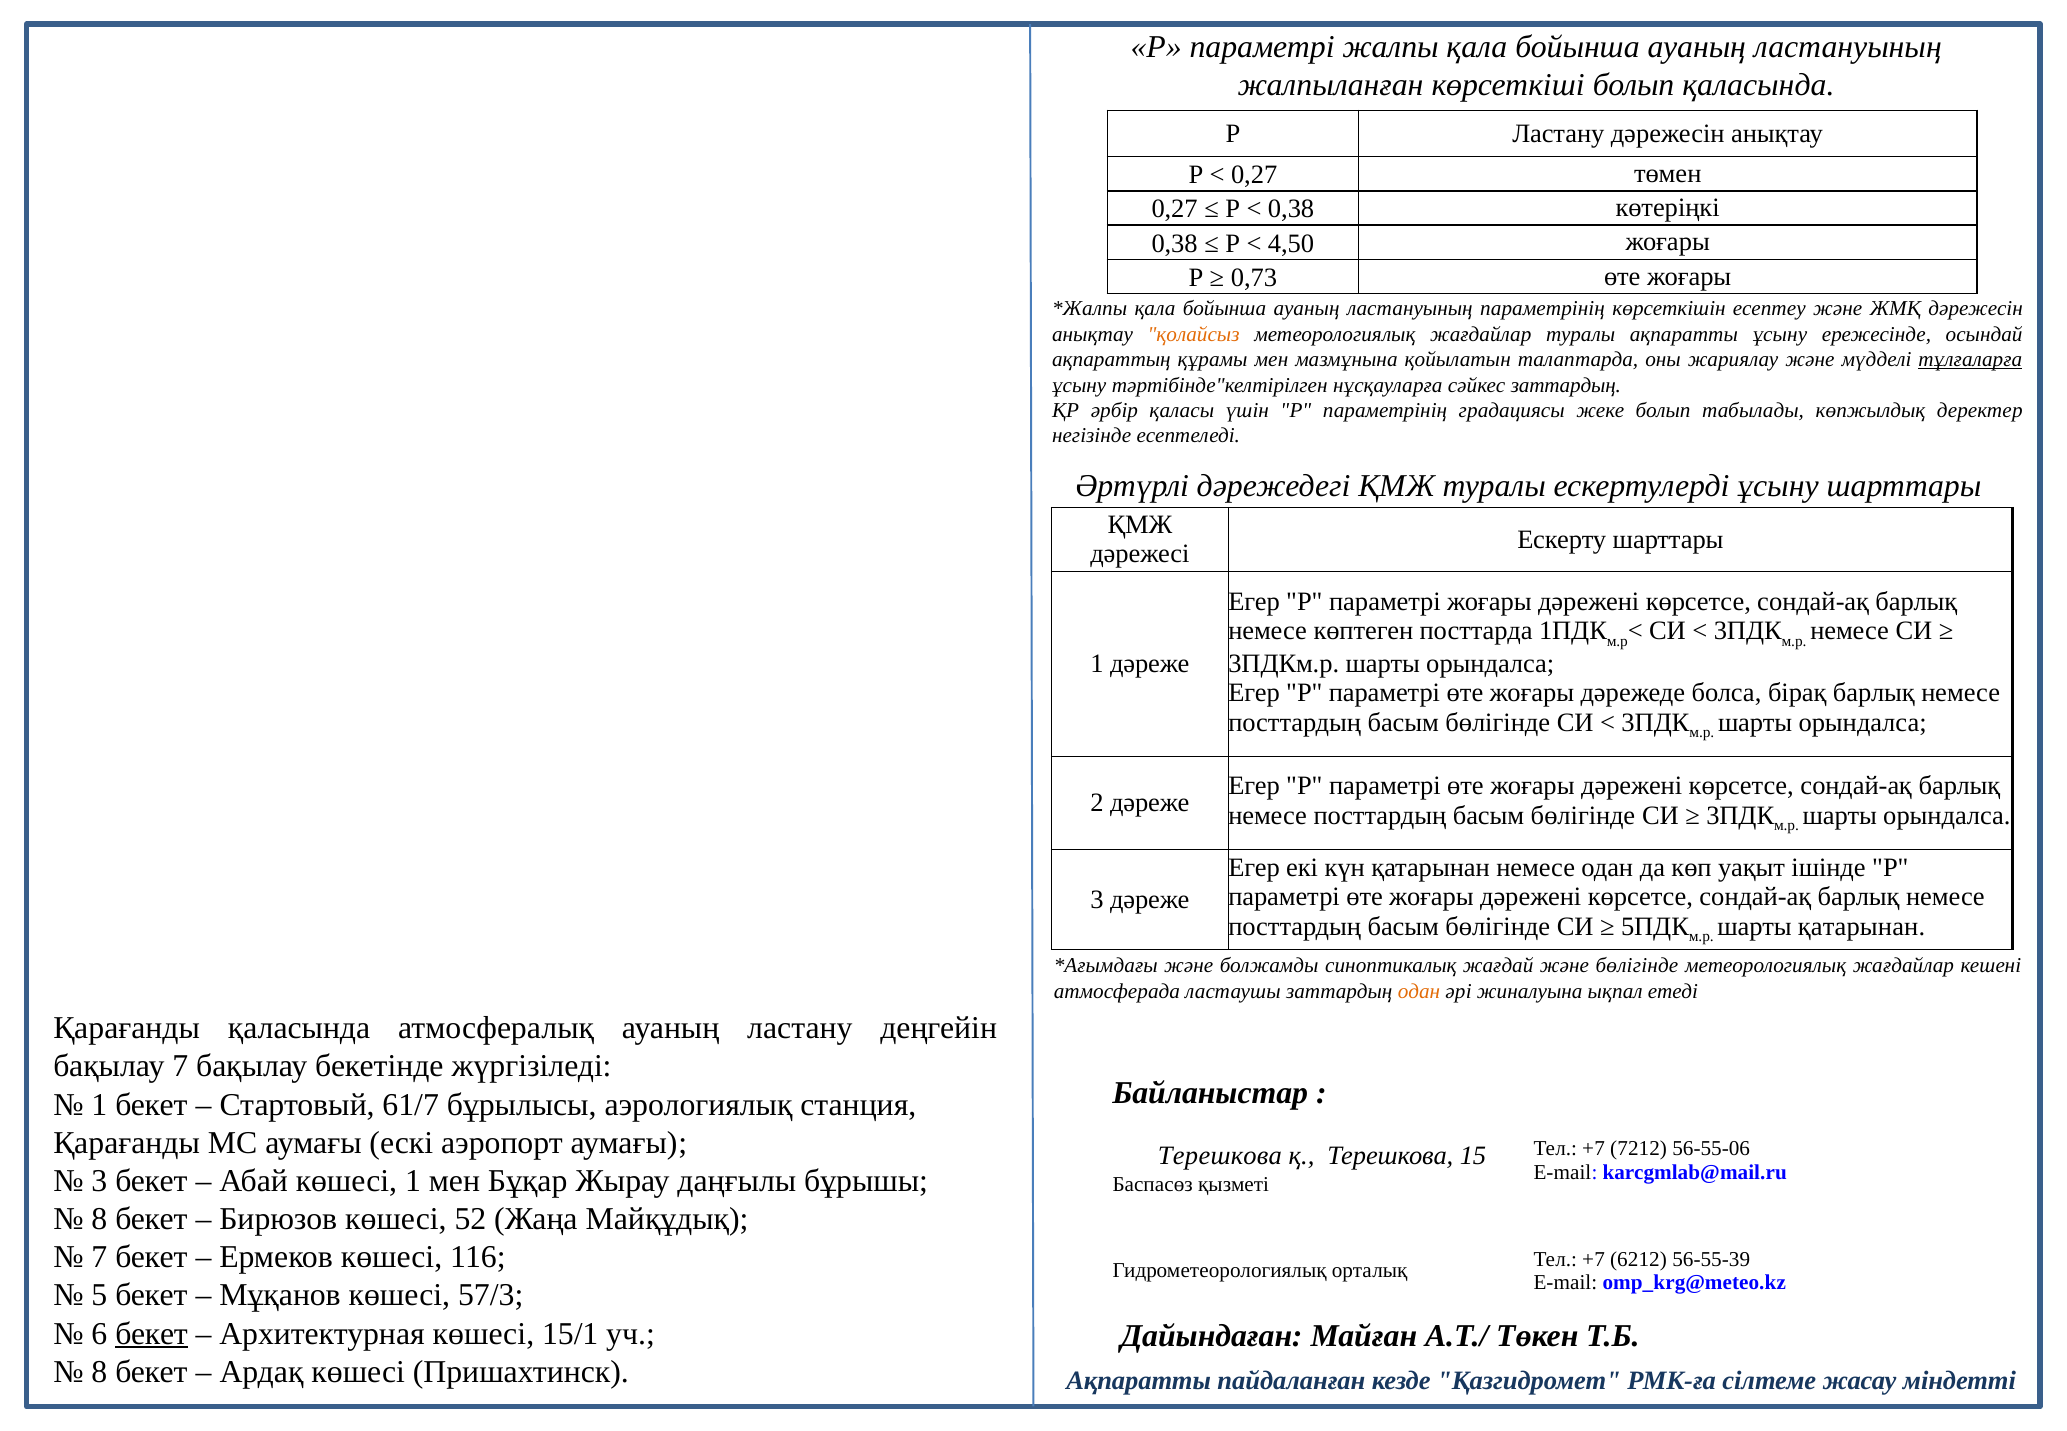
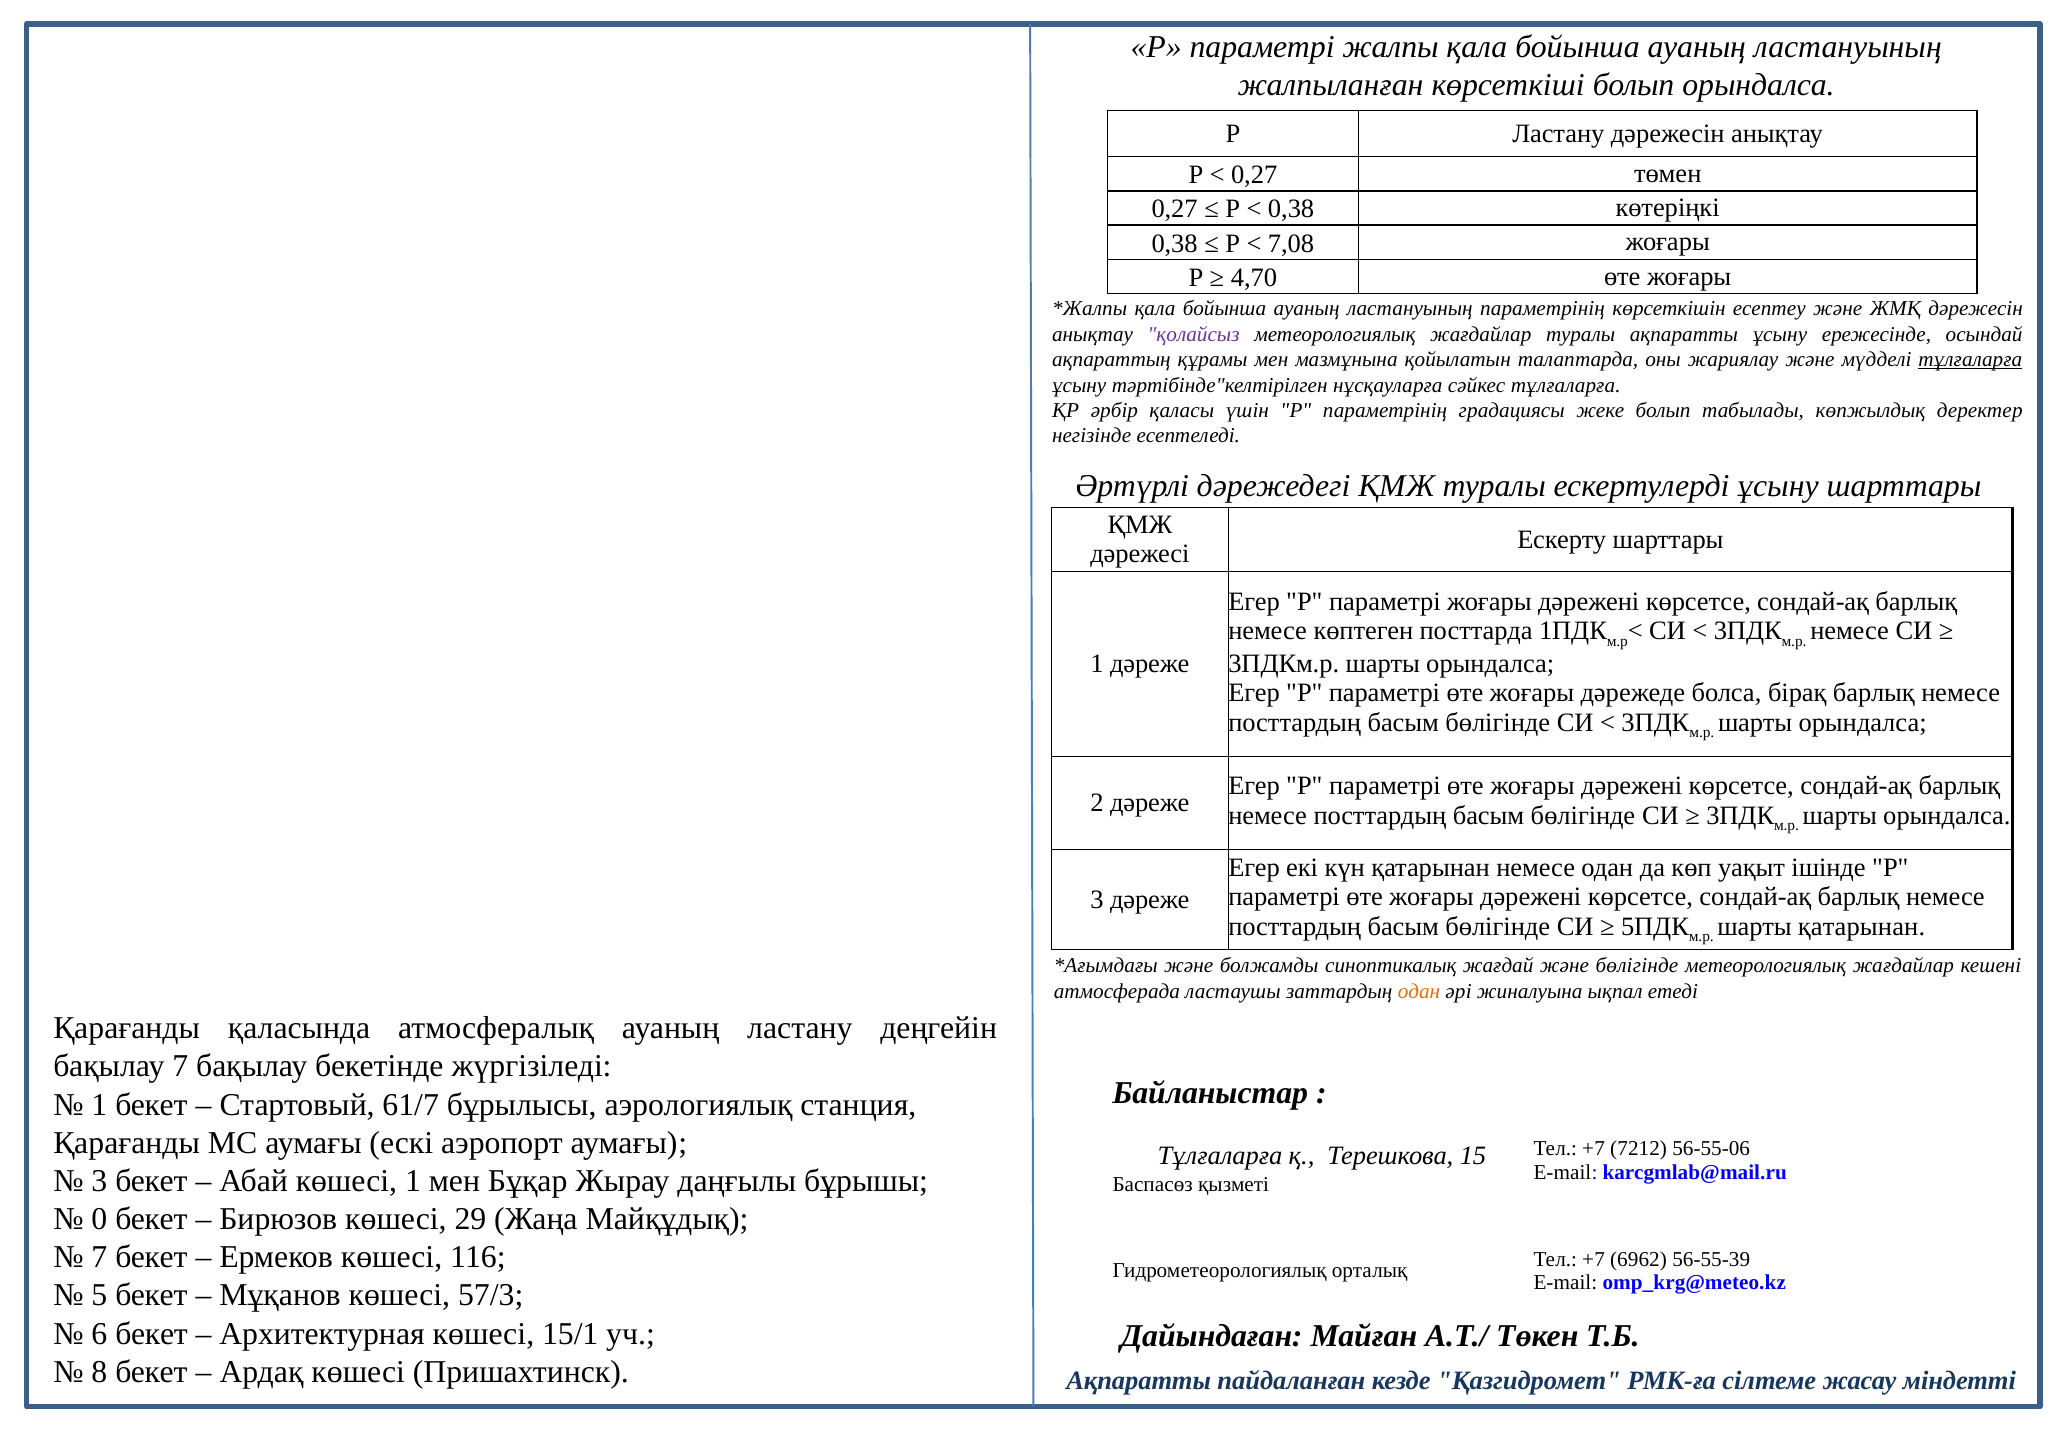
болып қаласында: қаласында -> орындалса (1758, 85)
4,50: 4,50 -> 7,08 (1291, 243)
0,73: 0,73 -> 4,70 (1254, 277)
қолайсыз colour: orange -> purple (1194, 334)
сәйкес заттардың: заттардың -> тұлғаларға (1566, 385)
Терешкова: Терешкова -> Тұлғаларға (1220, 1156)
8: 8 -> 0 (99, 1219)
52: 52 -> 29 (470, 1219)
6212: 6212 -> 6962 (1639, 1259)
бекет underline: present -> none (152, 1334)
